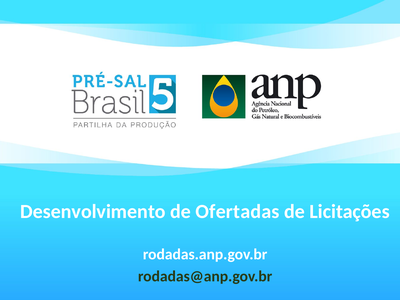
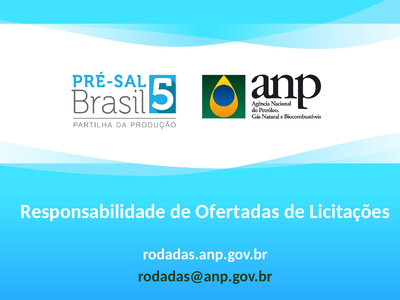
Desenvolvimento: Desenvolvimento -> Responsabilidade (93, 211)
